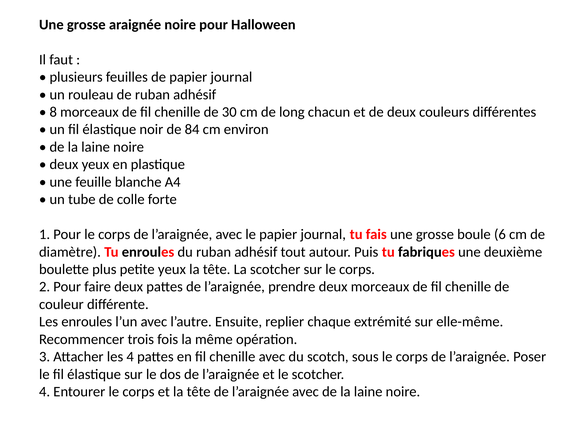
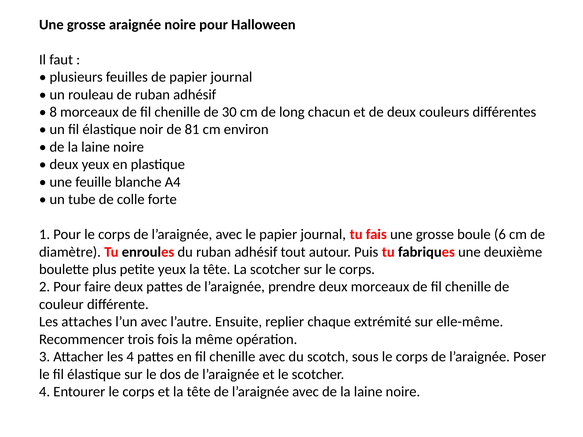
84: 84 -> 81 (192, 130)
Les enroules: enroules -> attaches (87, 322)
